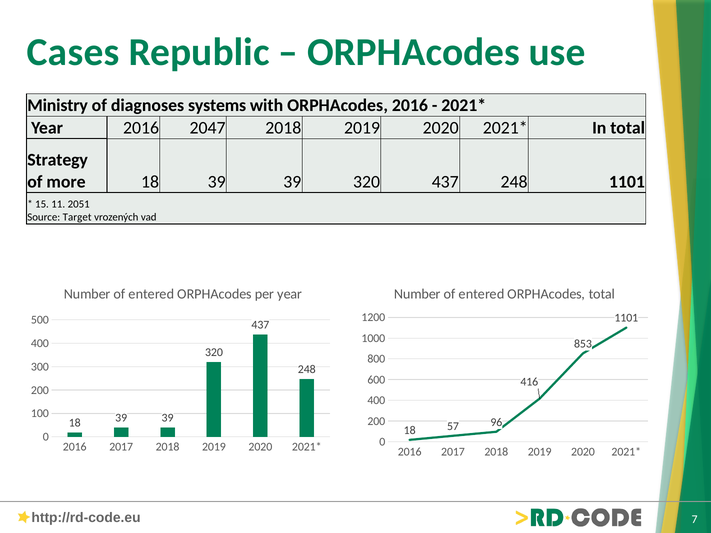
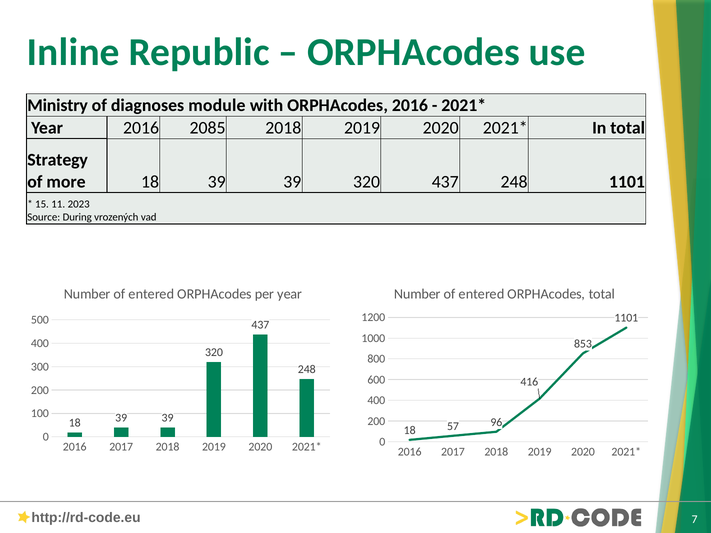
Cases: Cases -> Inline (73, 52)
systems: systems -> module (217, 106)
2047: 2047 -> 2085 (208, 128)
2051: 2051 -> 2023 (79, 204)
Target: Target -> During (77, 217)
